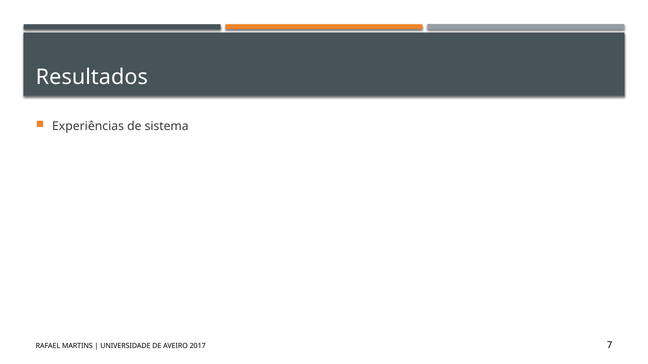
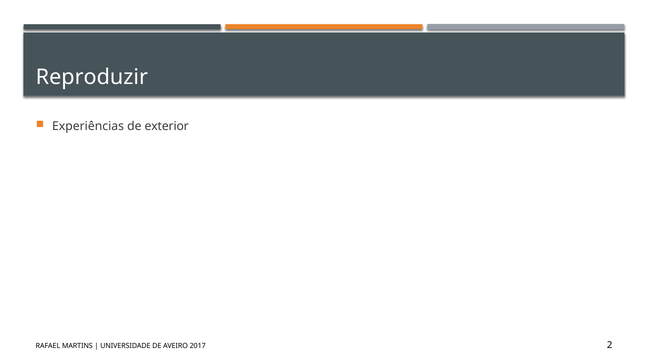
Resultados: Resultados -> Reproduzir (92, 77)
sistema: sistema -> exterior (167, 126)
7: 7 -> 2 (610, 346)
